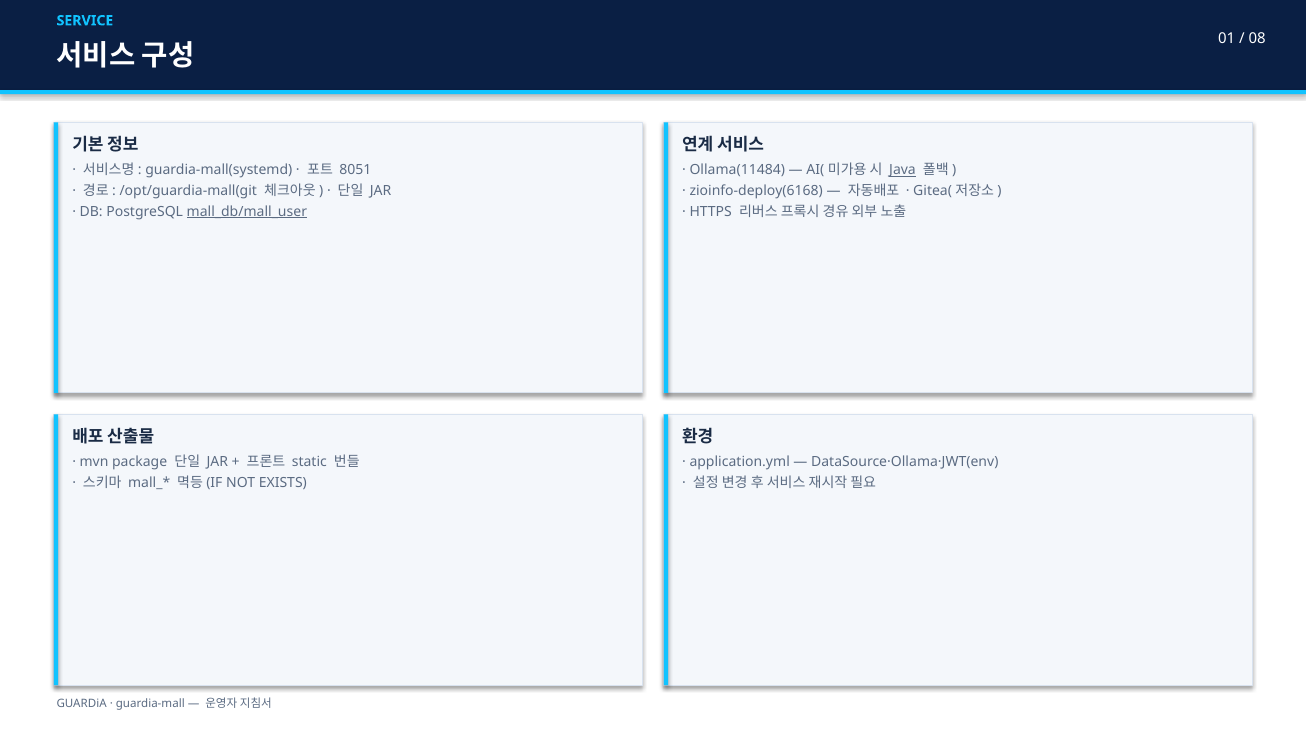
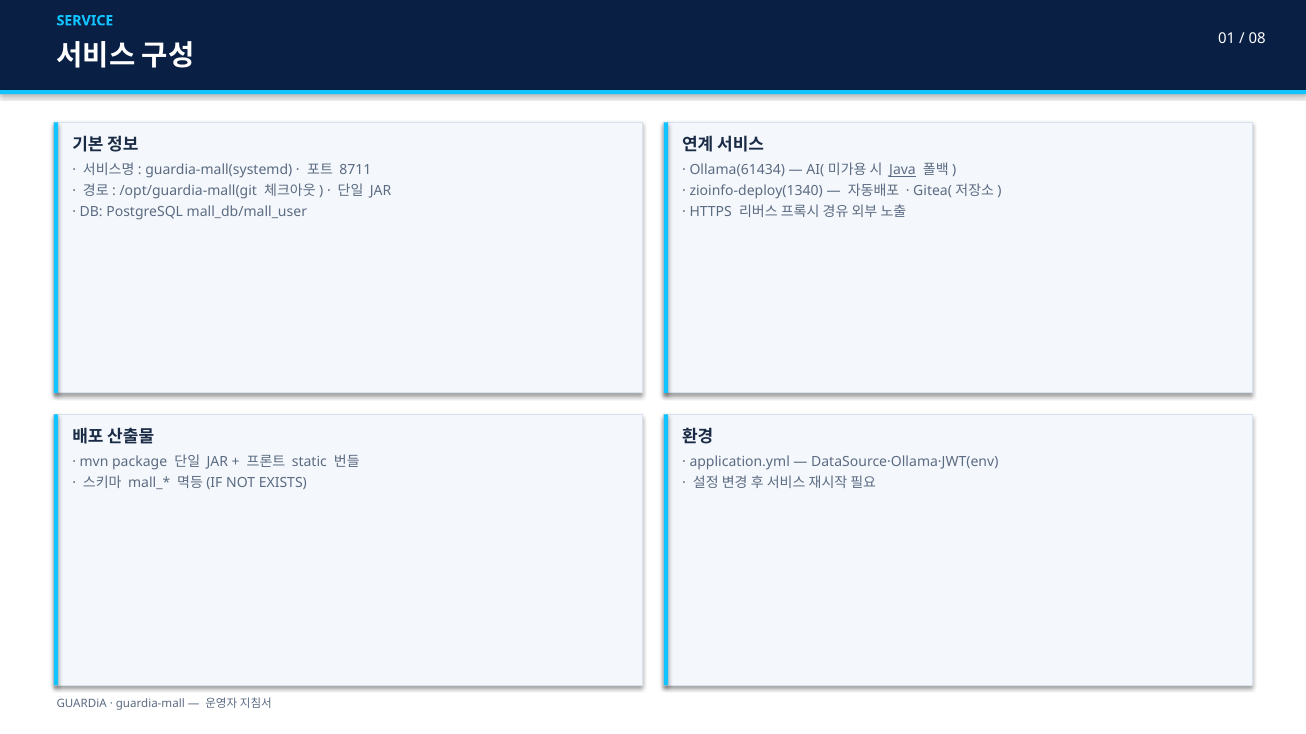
8051: 8051 -> 8711 (355, 170)
Ollama(11484: Ollama(11484 -> Ollama(61434 (737, 170)
zioinfo-deploy(6168: zioinfo-deploy(6168 -> zioinfo-deploy(1340 (756, 191)
mall_db/mall_user underline: present -> none (247, 212)
